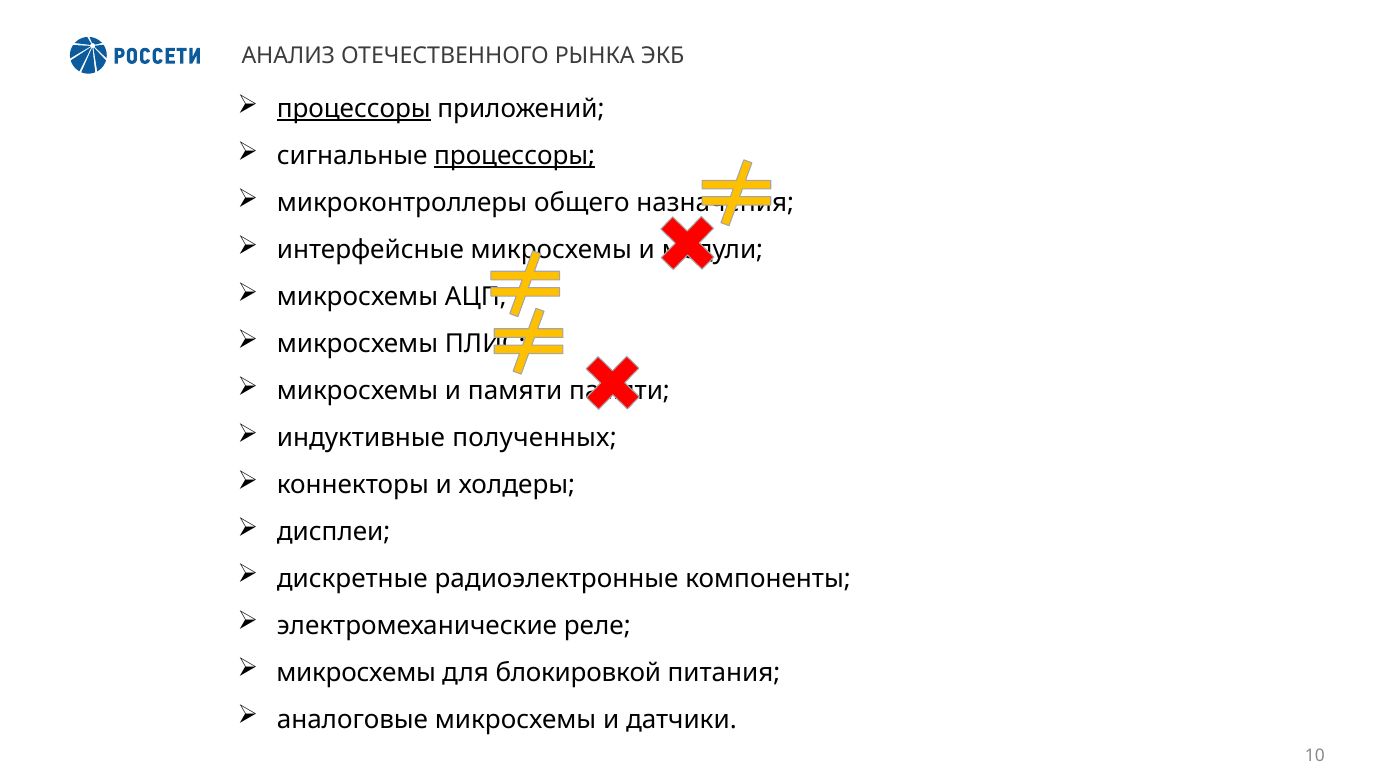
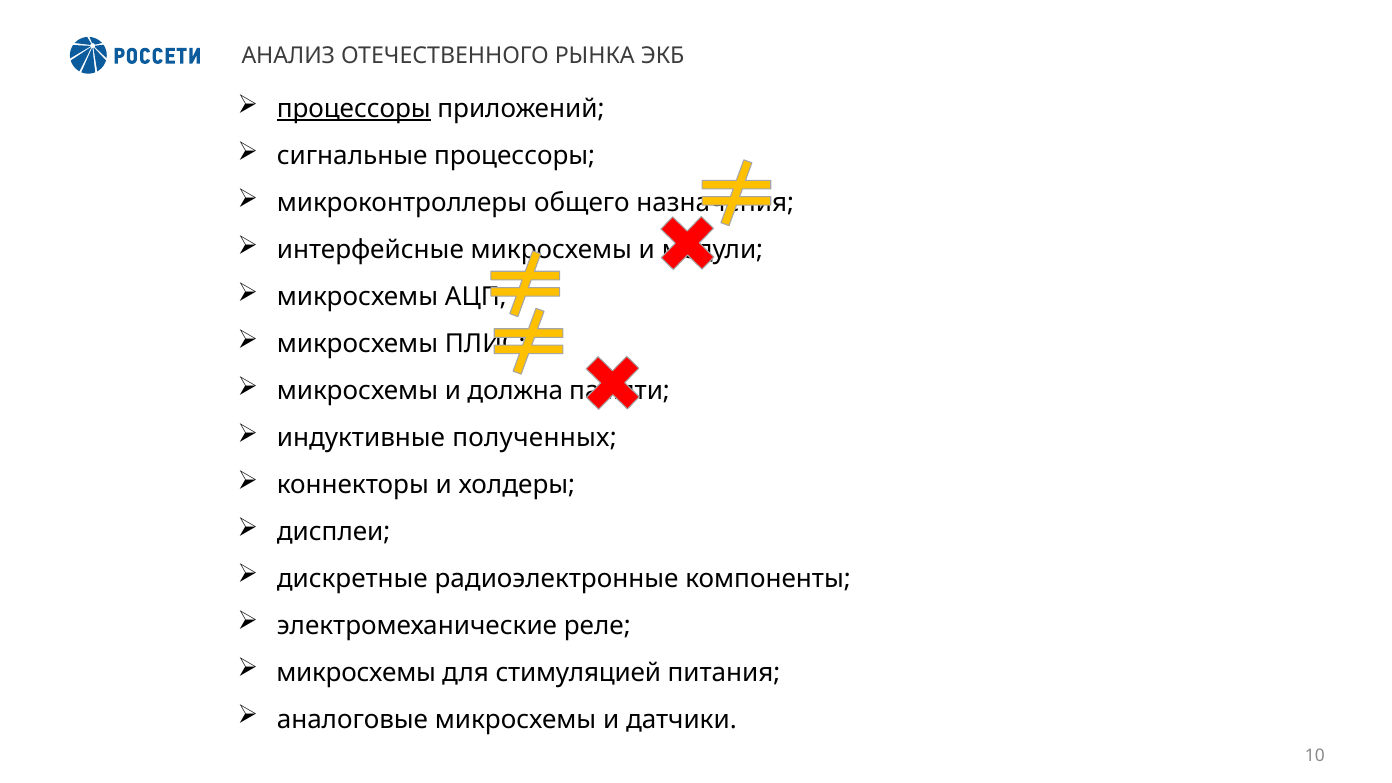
процессоры underline: present -> none (515, 156)
и памяти: памяти -> должна (515, 391)
блокировкой: блокировкой -> стимуляцией (578, 673)
